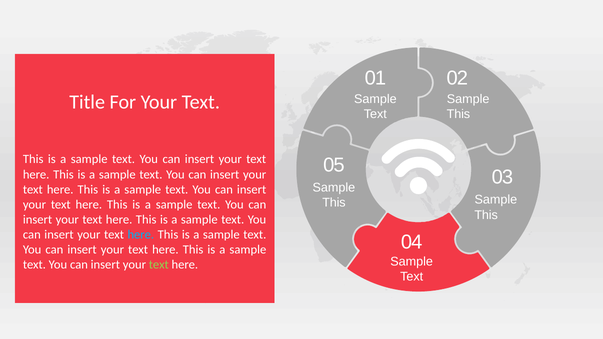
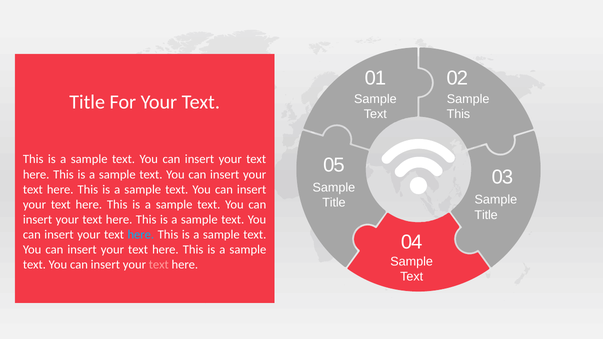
This: This -> Title (334, 203)
This: This -> Title (486, 215)
text colour: light green -> pink (159, 265)
